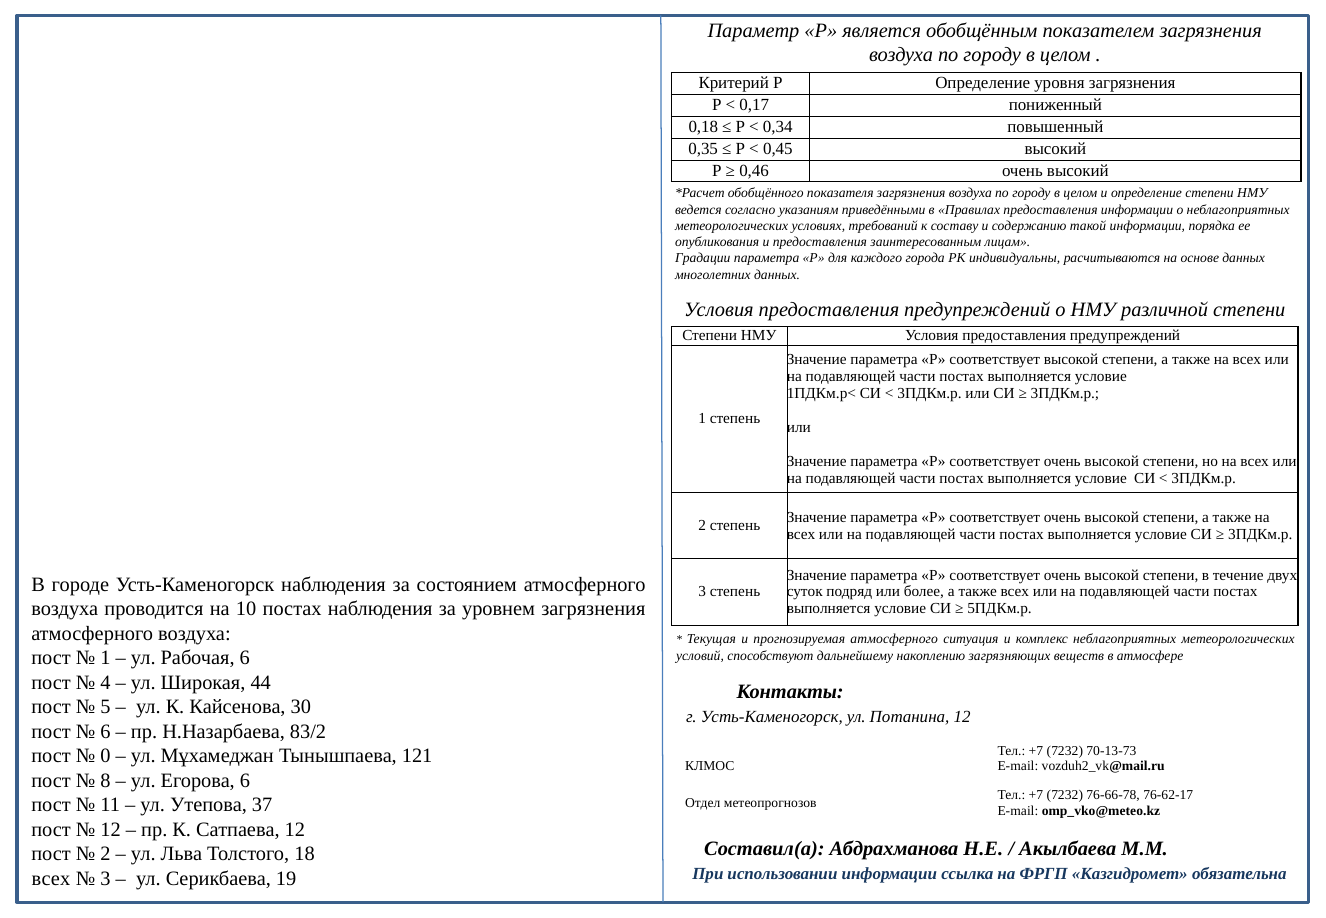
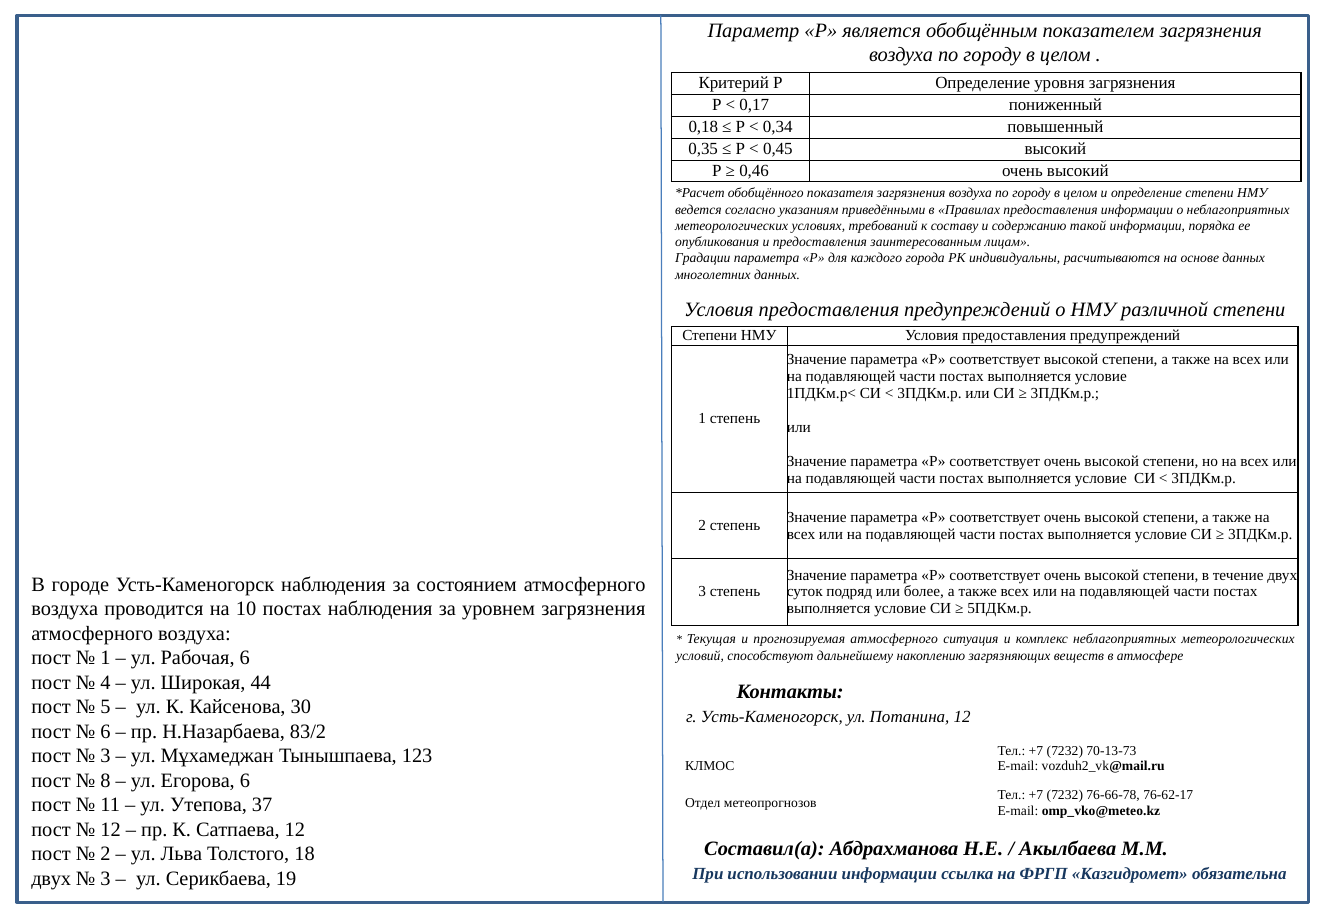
0: 0 -> 3 (105, 756)
121: 121 -> 123 (417, 756)
всех: всех -> двух (51, 878)
